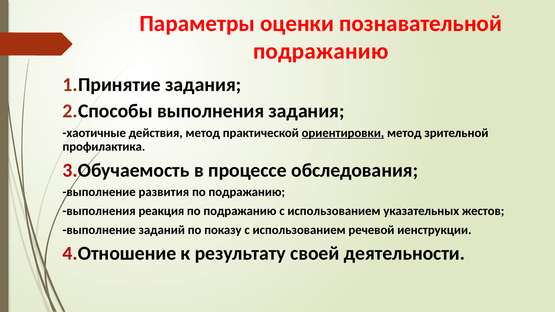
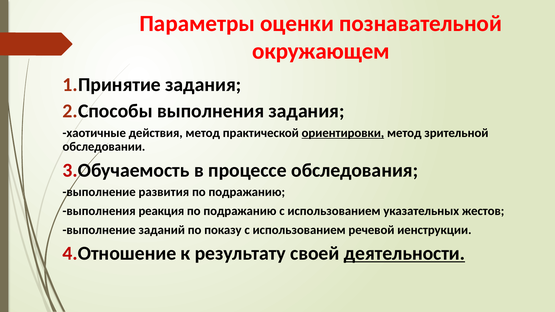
подражанию: подражанию -> окружающем (321, 51)
профилактика: профилактика -> обследовании (104, 147)
деятельности underline: none -> present (404, 254)
